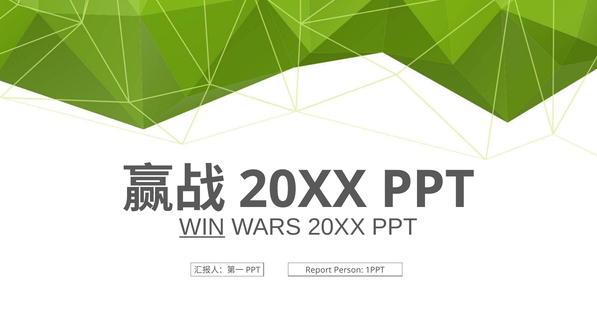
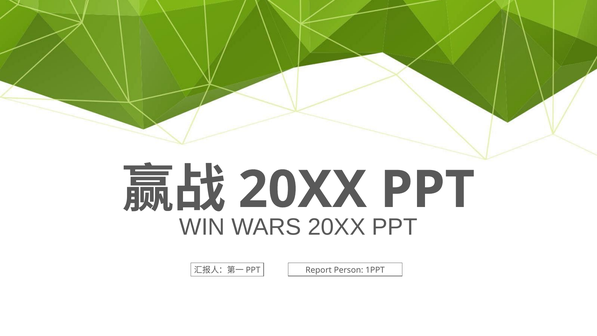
WIN underline: present -> none (202, 227)
